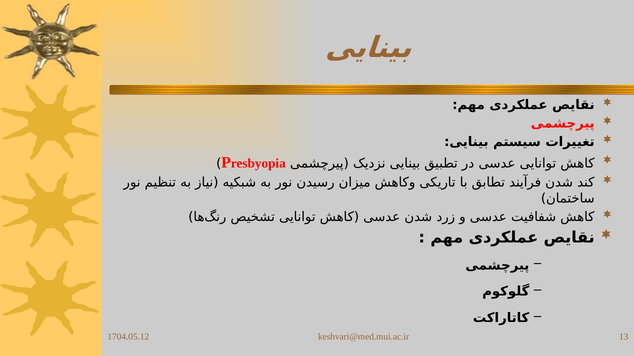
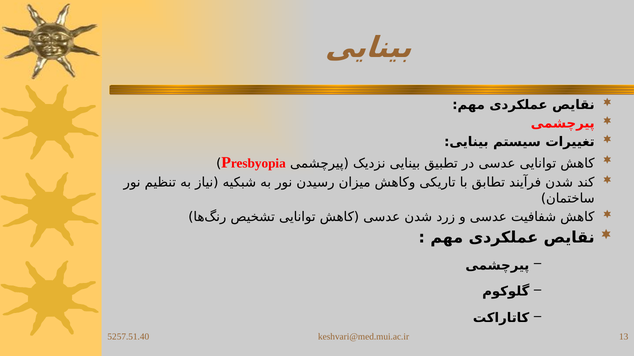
1704.05.12: 1704.05.12 -> 5257.51.40 (128, 337)
